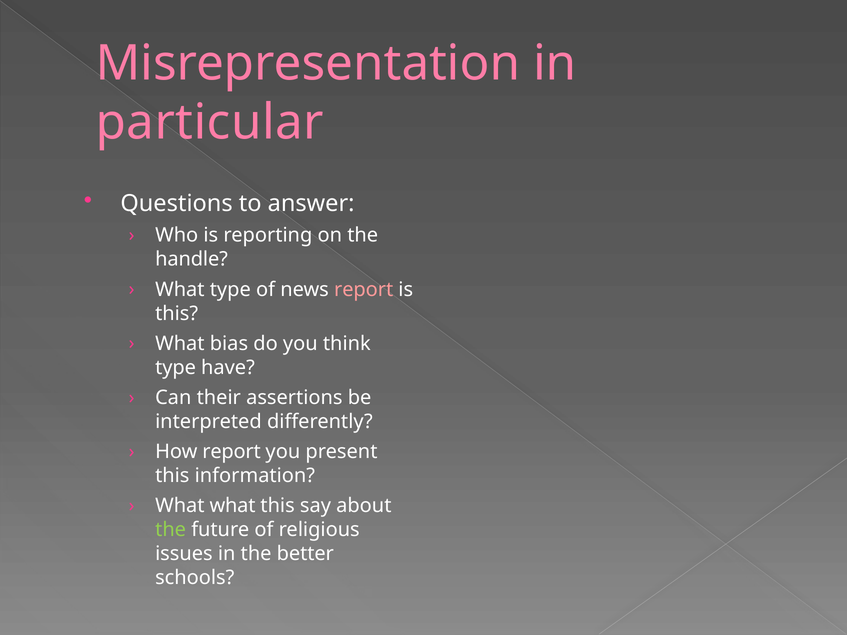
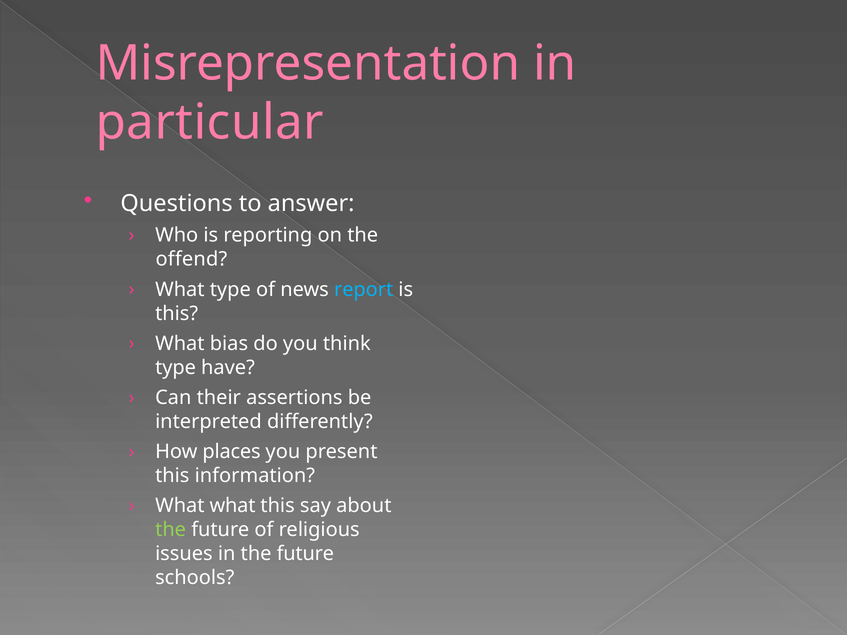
handle: handle -> offend (191, 259)
report colour: pink -> light blue (364, 290)
How report: report -> places (232, 452)
in the better: better -> future (305, 554)
